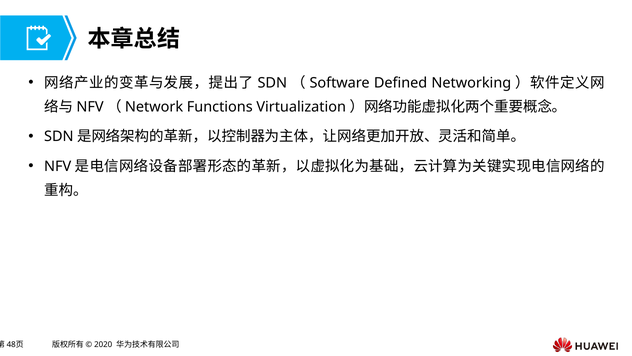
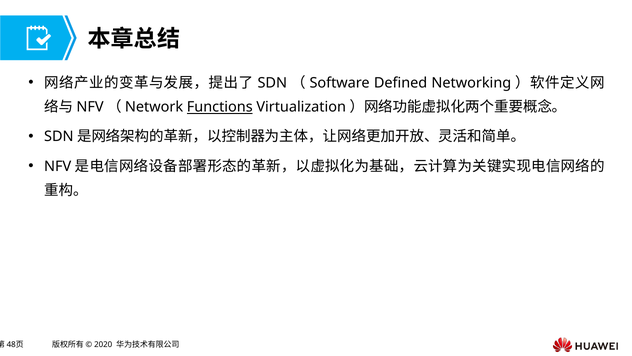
Functions underline: none -> present (220, 107)
